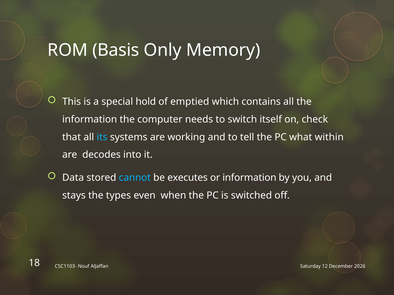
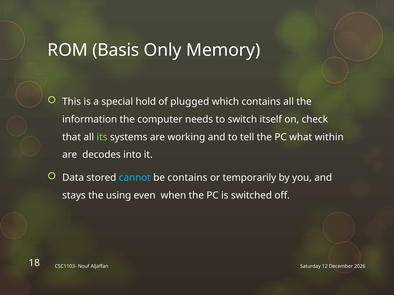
emptied: emptied -> plugged (190, 102)
its colour: light blue -> light green (102, 137)
be executes: executes -> contains (187, 178)
or information: information -> temporarily (249, 178)
types: types -> using (119, 196)
